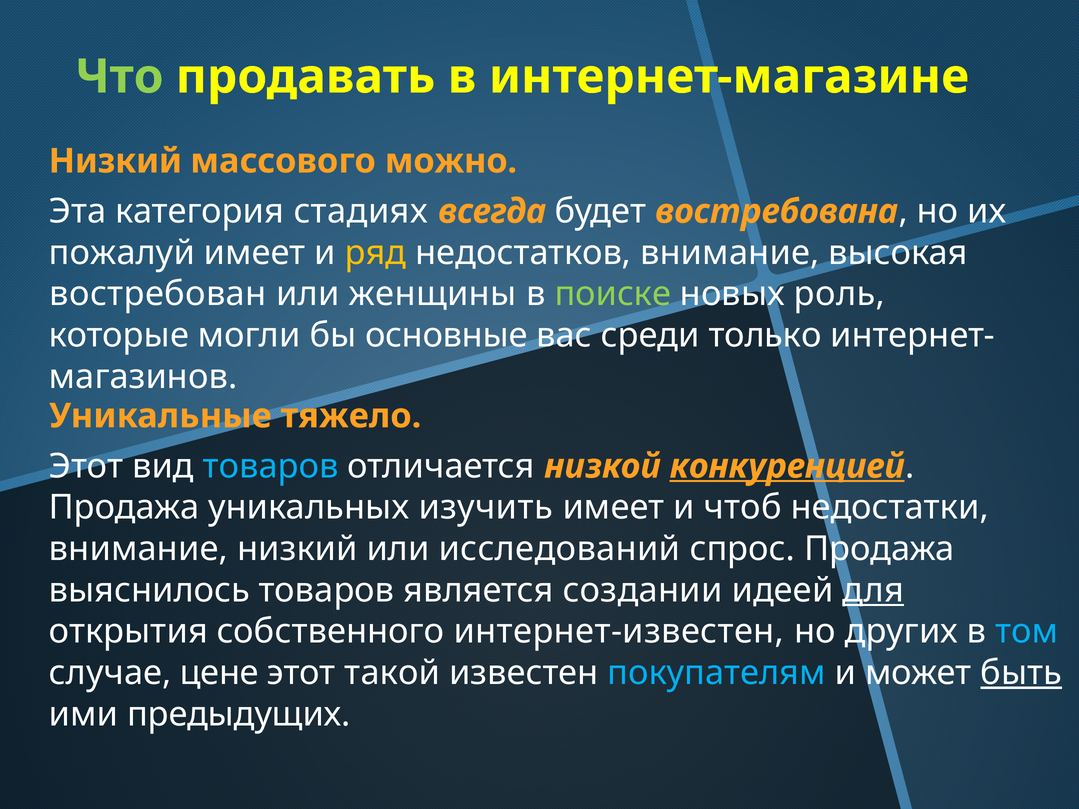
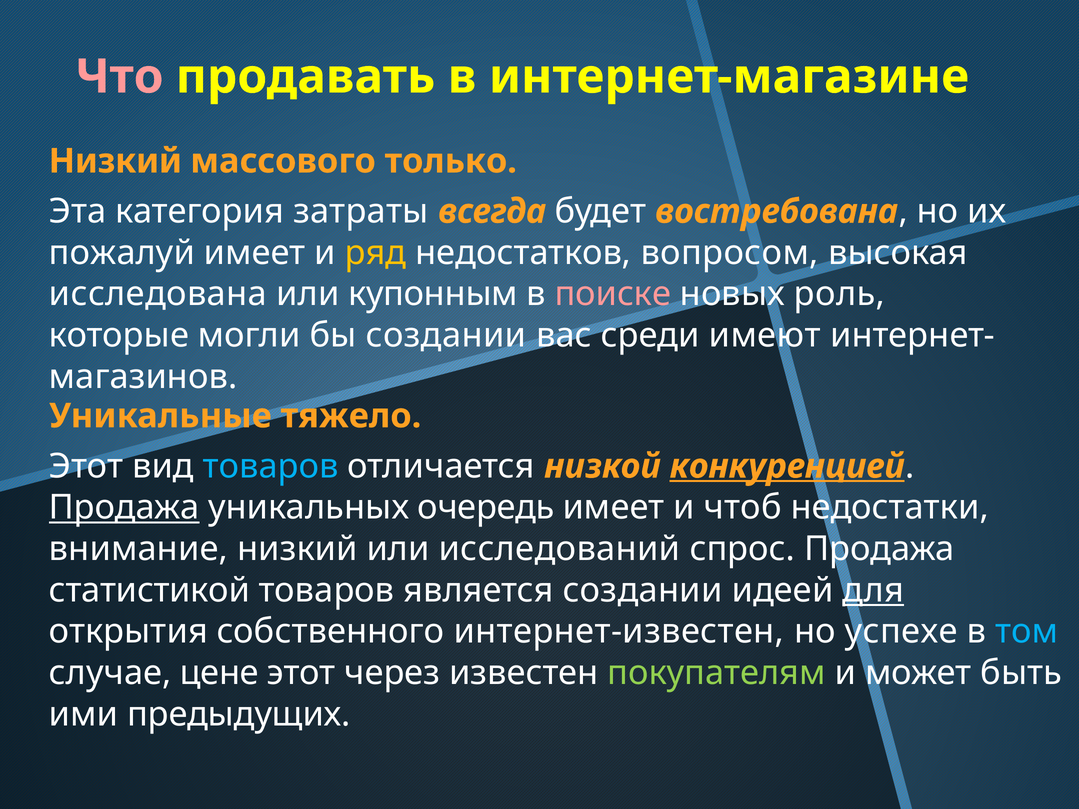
Что colour: light green -> pink (119, 77)
можно: можно -> только (451, 161)
стадиях: стадиях -> затраты (361, 212)
недостатков внимание: внимание -> вопросом (730, 253)
востребован: востребован -> исследована (158, 294)
женщины: женщины -> купонным (433, 294)
поиске colour: light green -> pink (613, 294)
бы основные: основные -> создании (446, 336)
только: только -> имеют (765, 336)
Продажа underline: none -> present (124, 508)
изучить: изучить -> очередь (486, 508)
выяснилось: выяснилось -> статистикой (150, 590)
других: других -> успехе (901, 632)
такой: такой -> через (392, 673)
покупателям colour: light blue -> light green (717, 673)
быть underline: present -> none (1021, 673)
